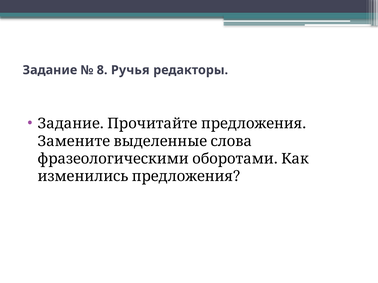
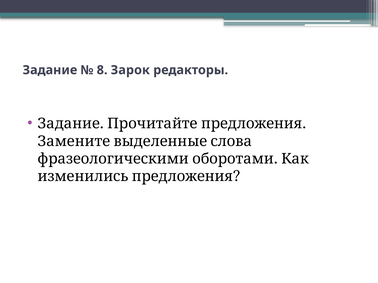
Ручья: Ручья -> Зарок (130, 70)
